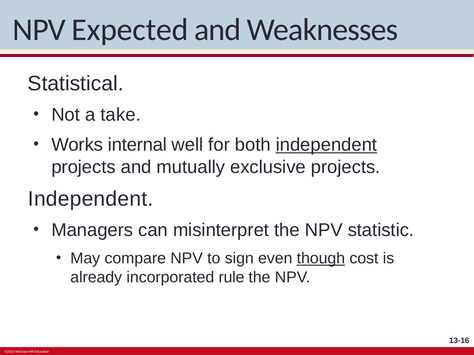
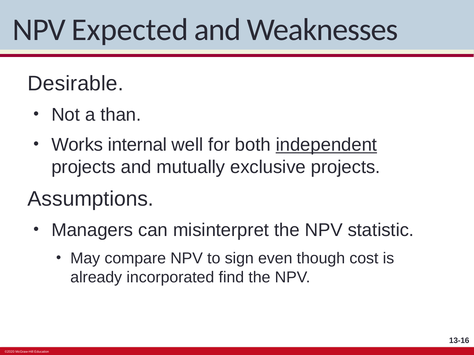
Statistical: Statistical -> Desirable (76, 84)
take: take -> than (121, 115)
Independent: Independent -> Assumptions (91, 199)
though underline: present -> none (321, 259)
rule: rule -> find (231, 278)
